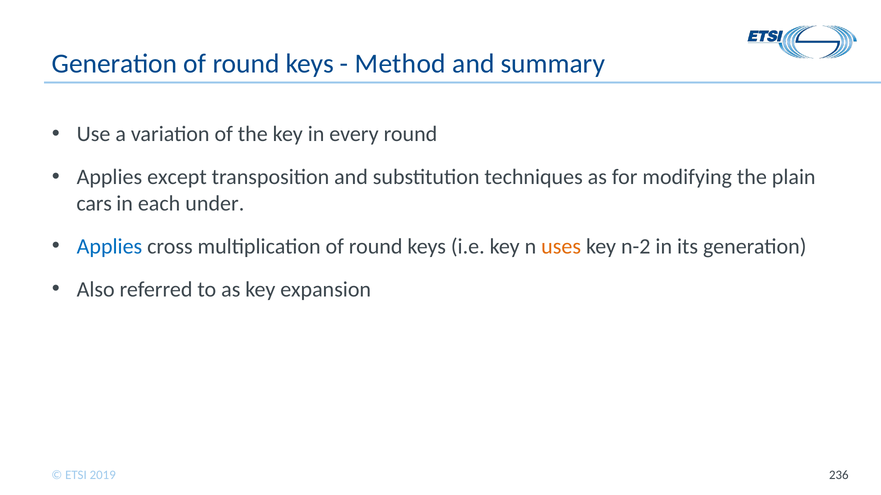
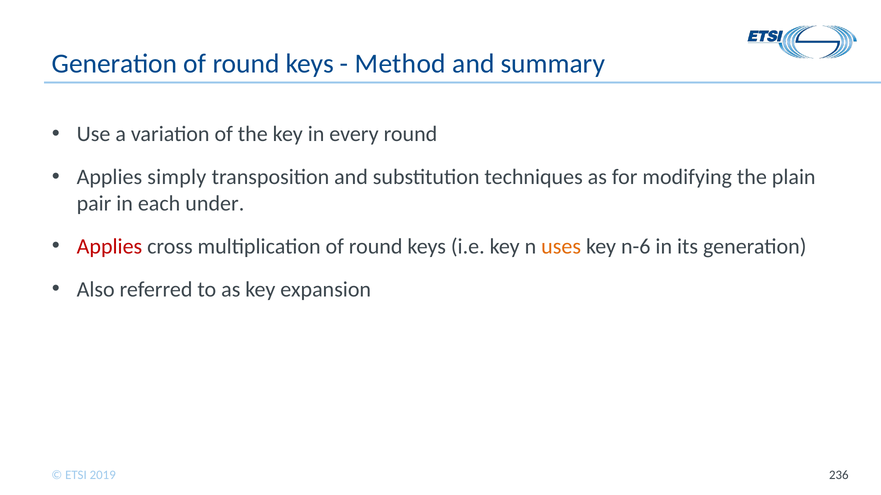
except: except -> simply (177, 177)
cars: cars -> pair (94, 204)
Applies colour: blue -> red (109, 247)
n-2: n-2 -> n-6 (636, 247)
